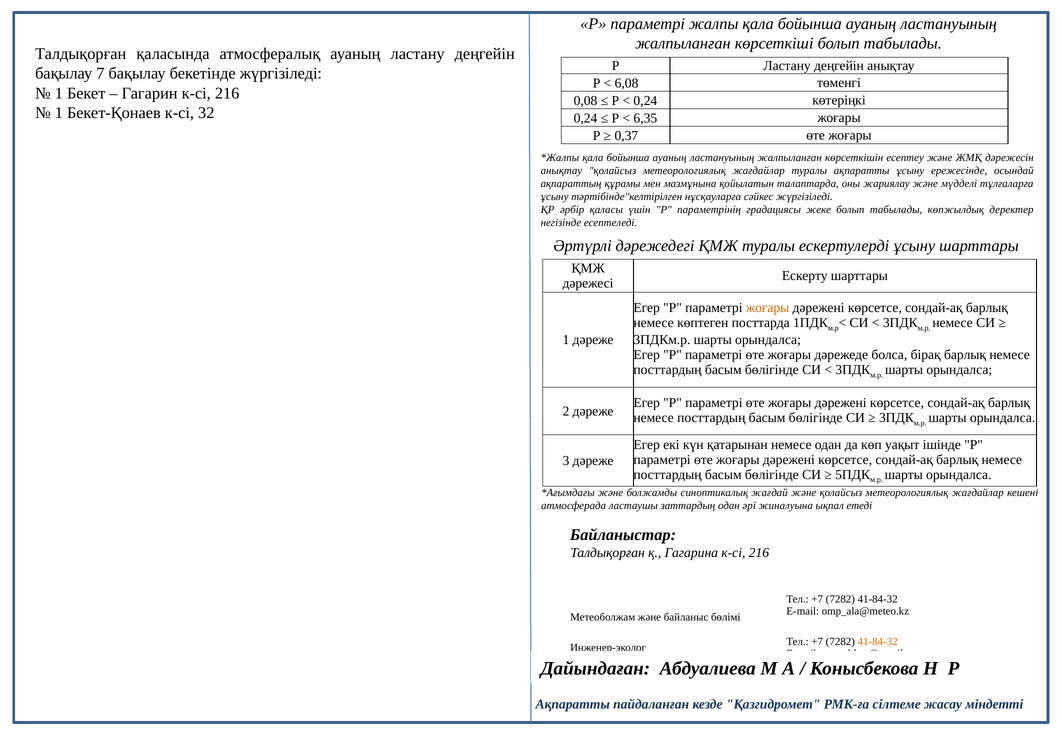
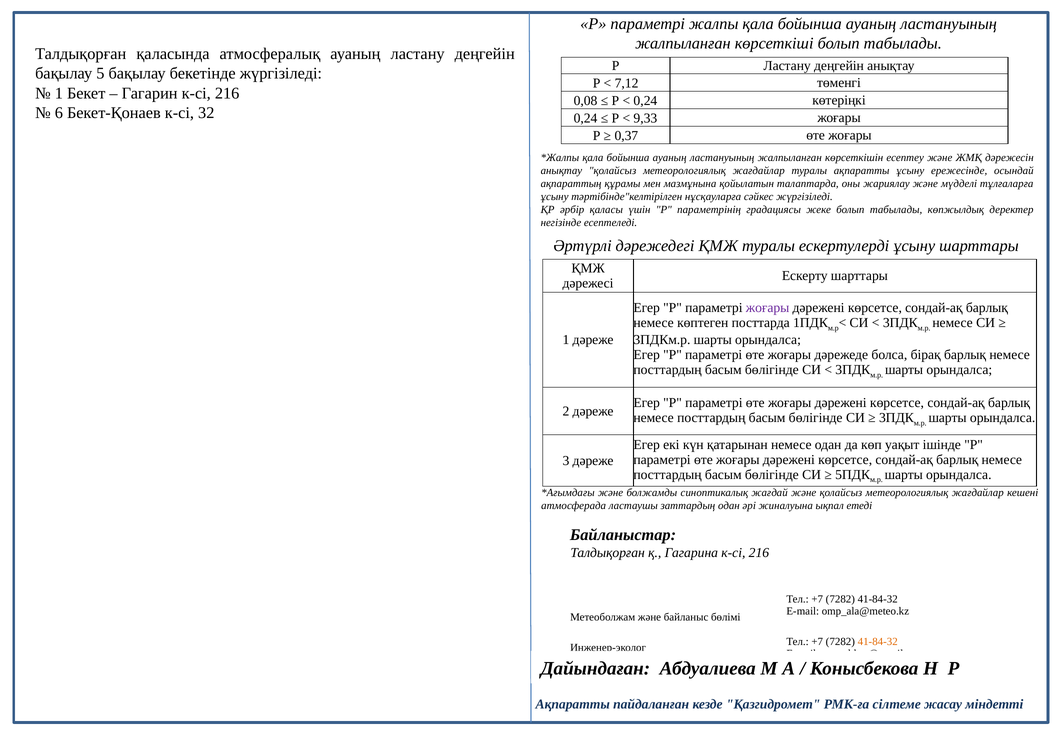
7: 7 -> 5 (100, 74)
6,08: 6,08 -> 7,12 (627, 83)
1: 1 -> 6 (59, 113)
6,35: 6,35 -> 9,33 (645, 118)
жоғары colour: orange -> purple (768, 308)
